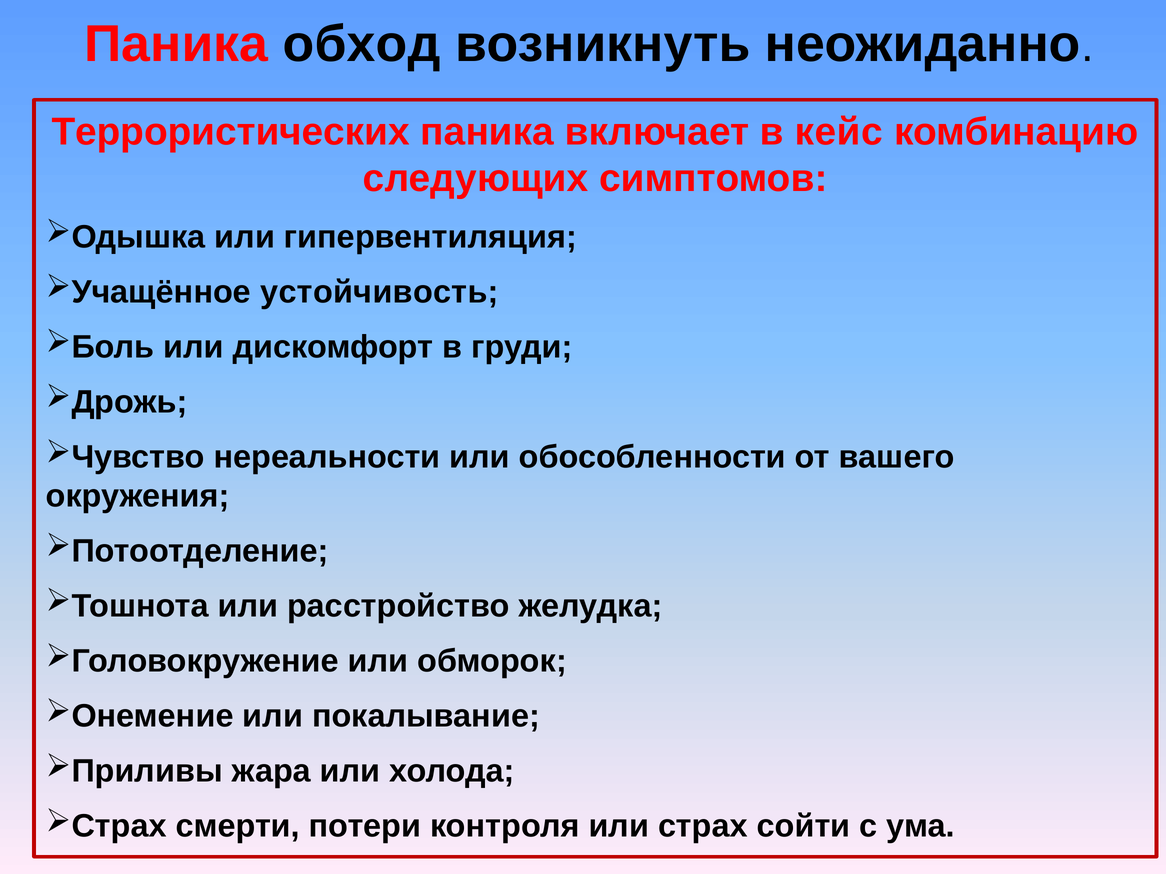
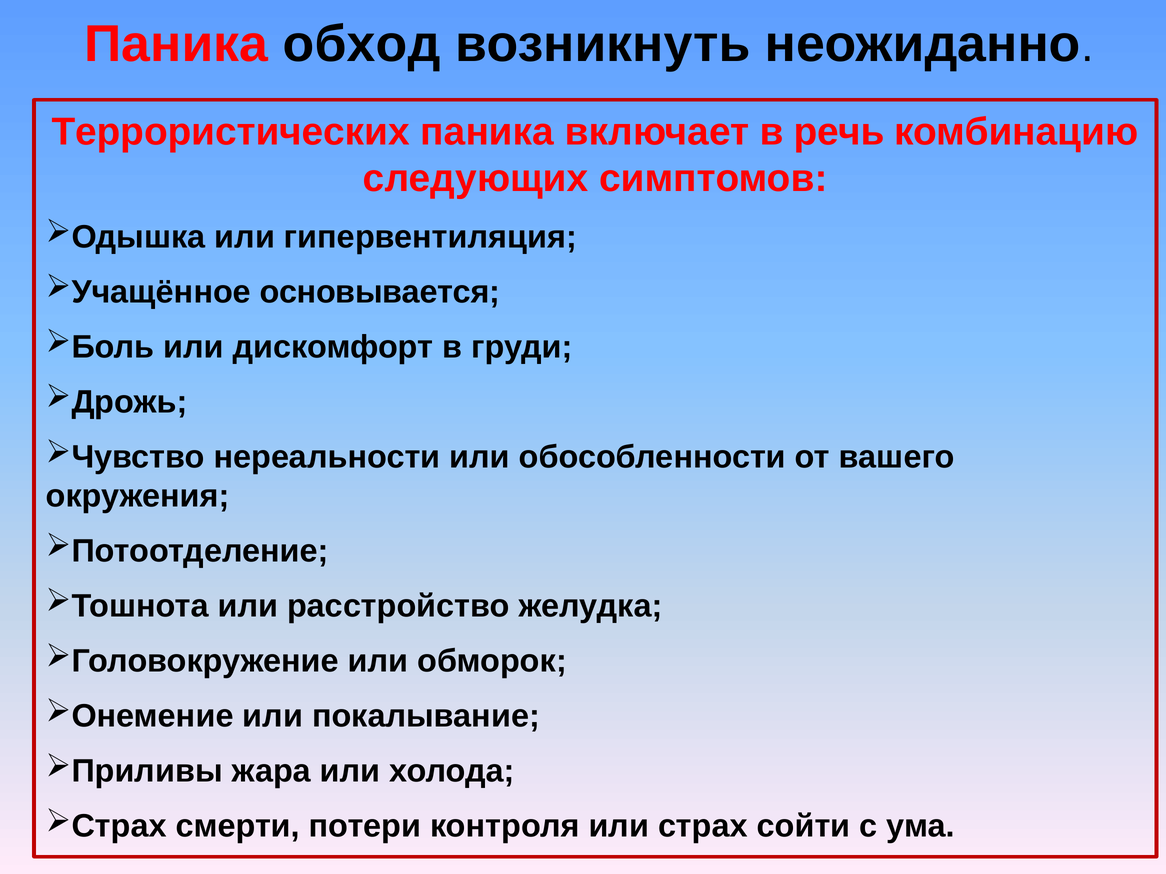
кейс: кейс -> речь (839, 132)
устойчивость: устойчивость -> основывается (380, 292)
